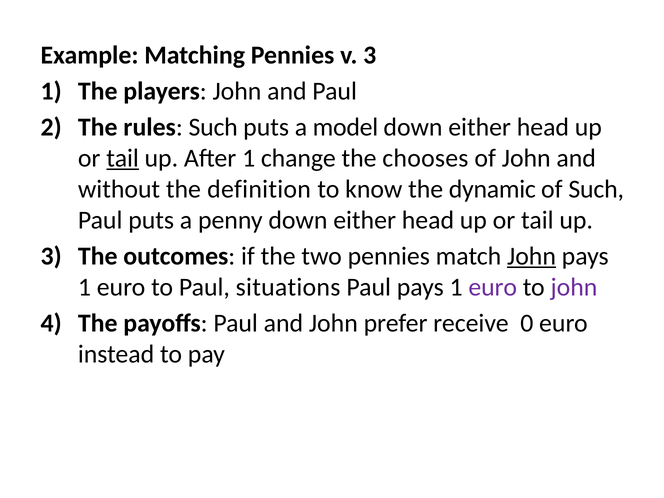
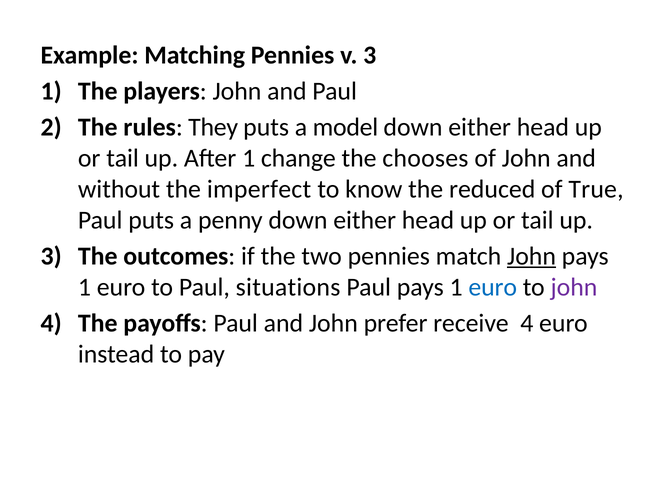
rules Such: Such -> They (213, 127)
tail underline: present -> none (123, 158)
definition: definition -> imperfect (259, 189)
dynamic: dynamic -> reduced (492, 189)
of Such: Such -> True (596, 189)
euro colour: purple -> blue (493, 287)
receive 0: 0 -> 4 (527, 323)
